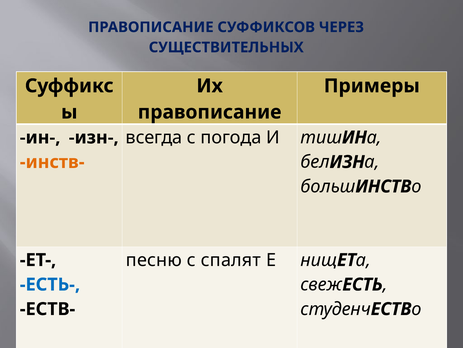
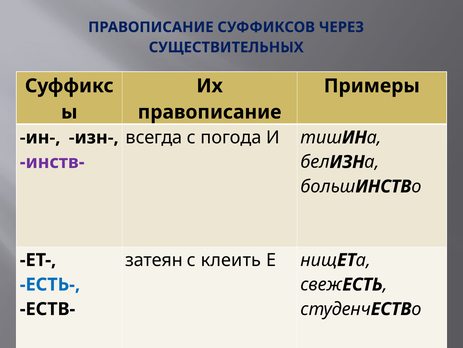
инств- colour: orange -> purple (52, 162)
песню: песню -> затеян (154, 260)
спалят: спалят -> клеить (231, 260)
